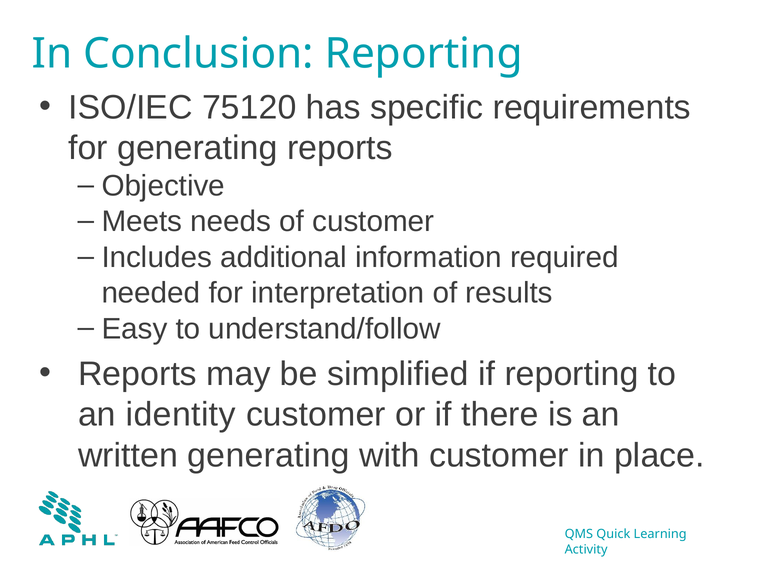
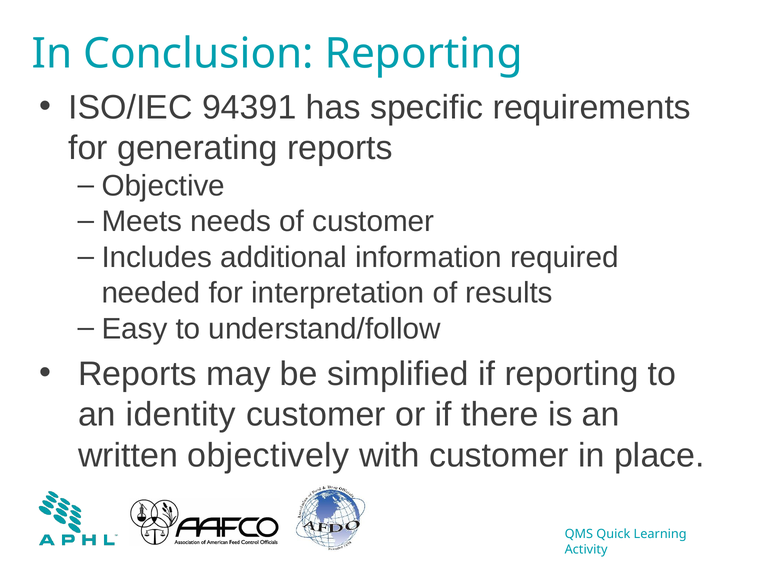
75120: 75120 -> 94391 (249, 107)
written generating: generating -> objectively (268, 456)
